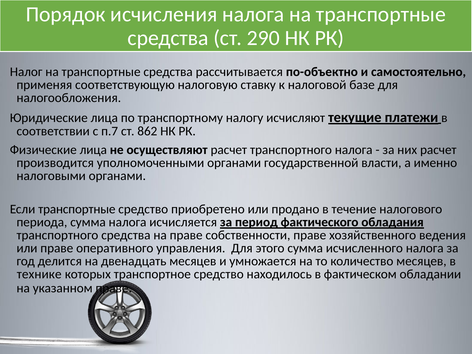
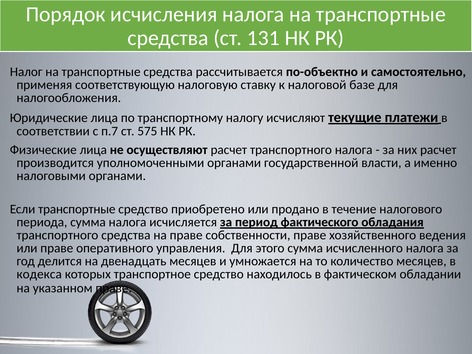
290: 290 -> 131 (263, 38)
862: 862 -> 575 (147, 131)
технике: технике -> кодекса (39, 274)
